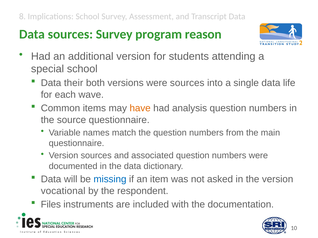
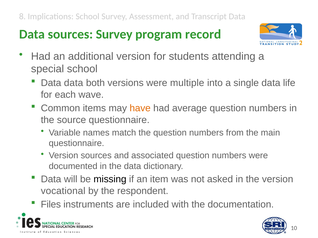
reason: reason -> record (203, 34)
Data their: their -> data (74, 83)
were sources: sources -> multiple (187, 83)
analysis: analysis -> average (190, 108)
missing colour: blue -> black (110, 180)
